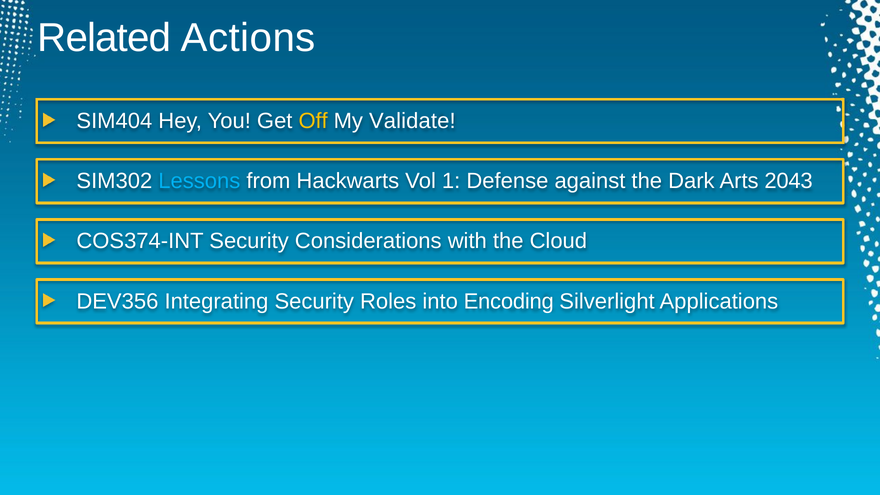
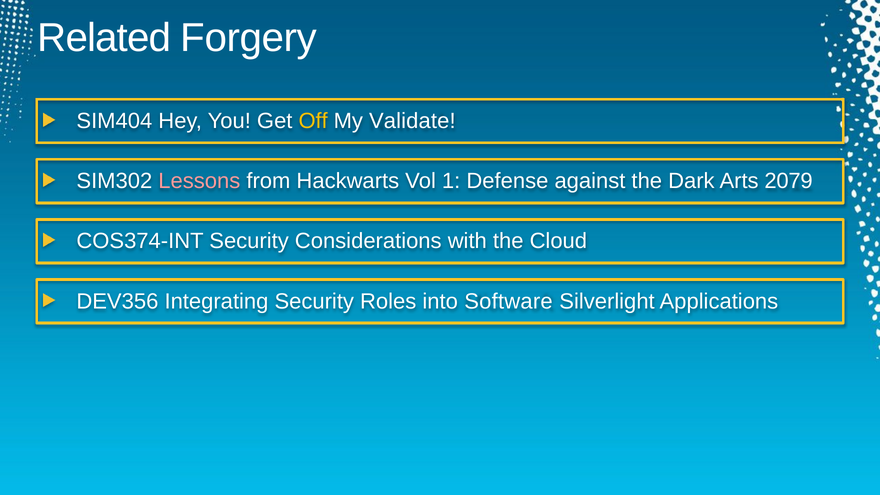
Actions: Actions -> Forgery (249, 38)
Lessons colour: light blue -> pink (199, 181)
2043: 2043 -> 2079 (789, 181)
Encoding: Encoding -> Software (509, 301)
